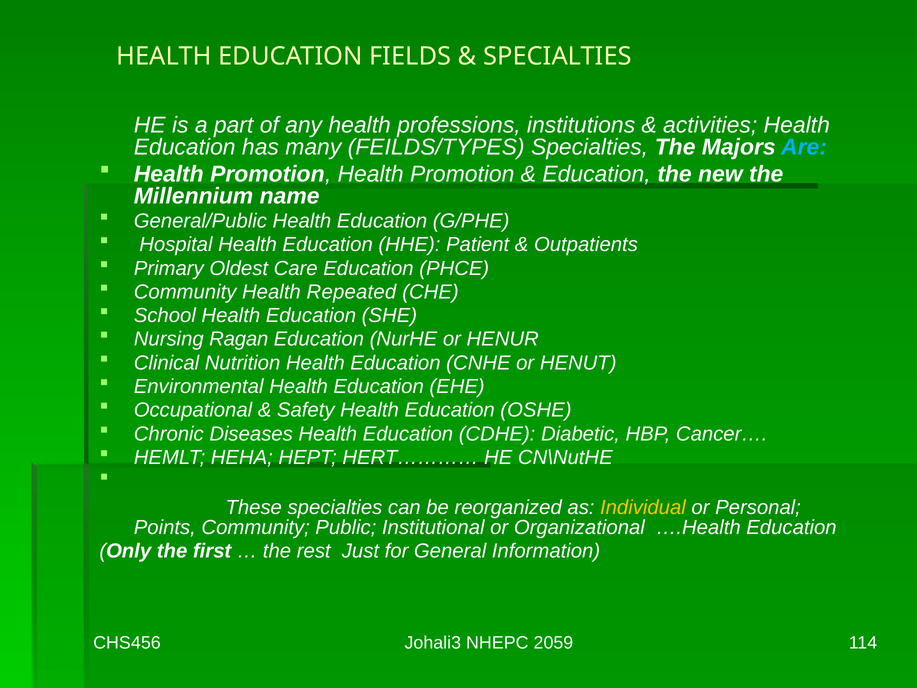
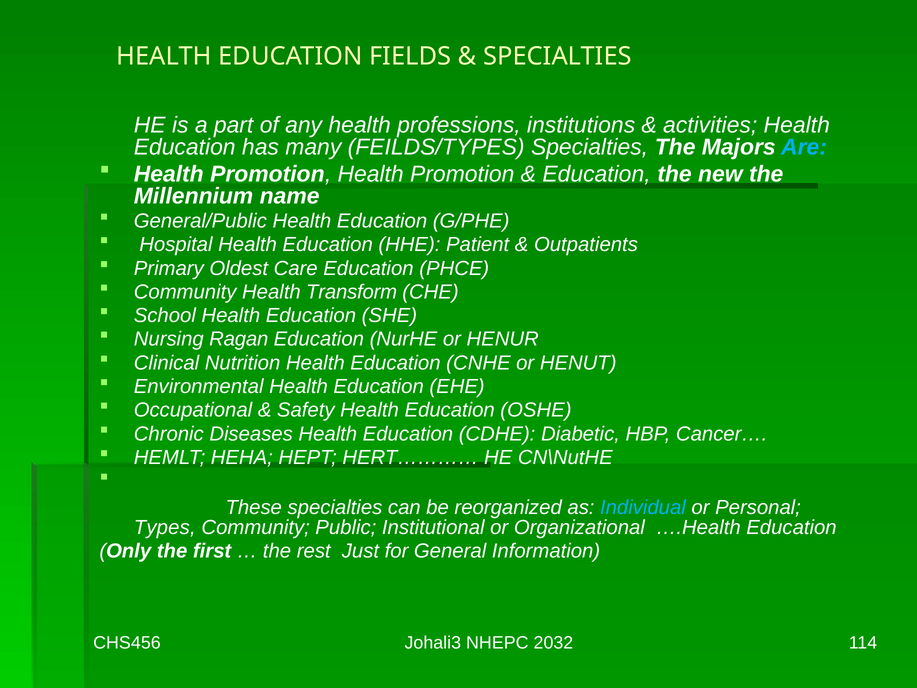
Repeated: Repeated -> Transform (352, 292)
Individual colour: yellow -> light blue (643, 507)
Points: Points -> Types (165, 527)
2059: 2059 -> 2032 (553, 643)
